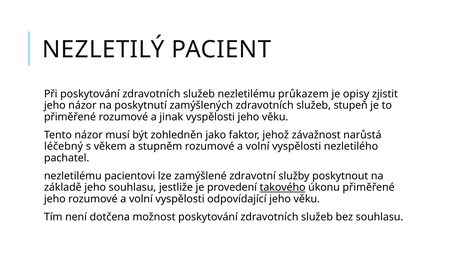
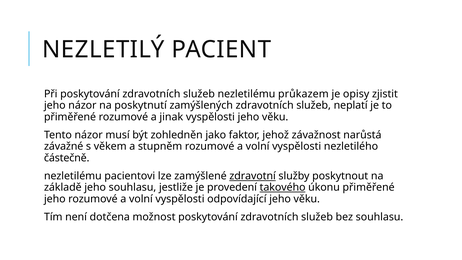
stupeň: stupeň -> neplatí (351, 105)
léčebný: léčebný -> závažné (64, 146)
pachatel: pachatel -> částečně (67, 158)
zdravotní underline: none -> present (253, 176)
